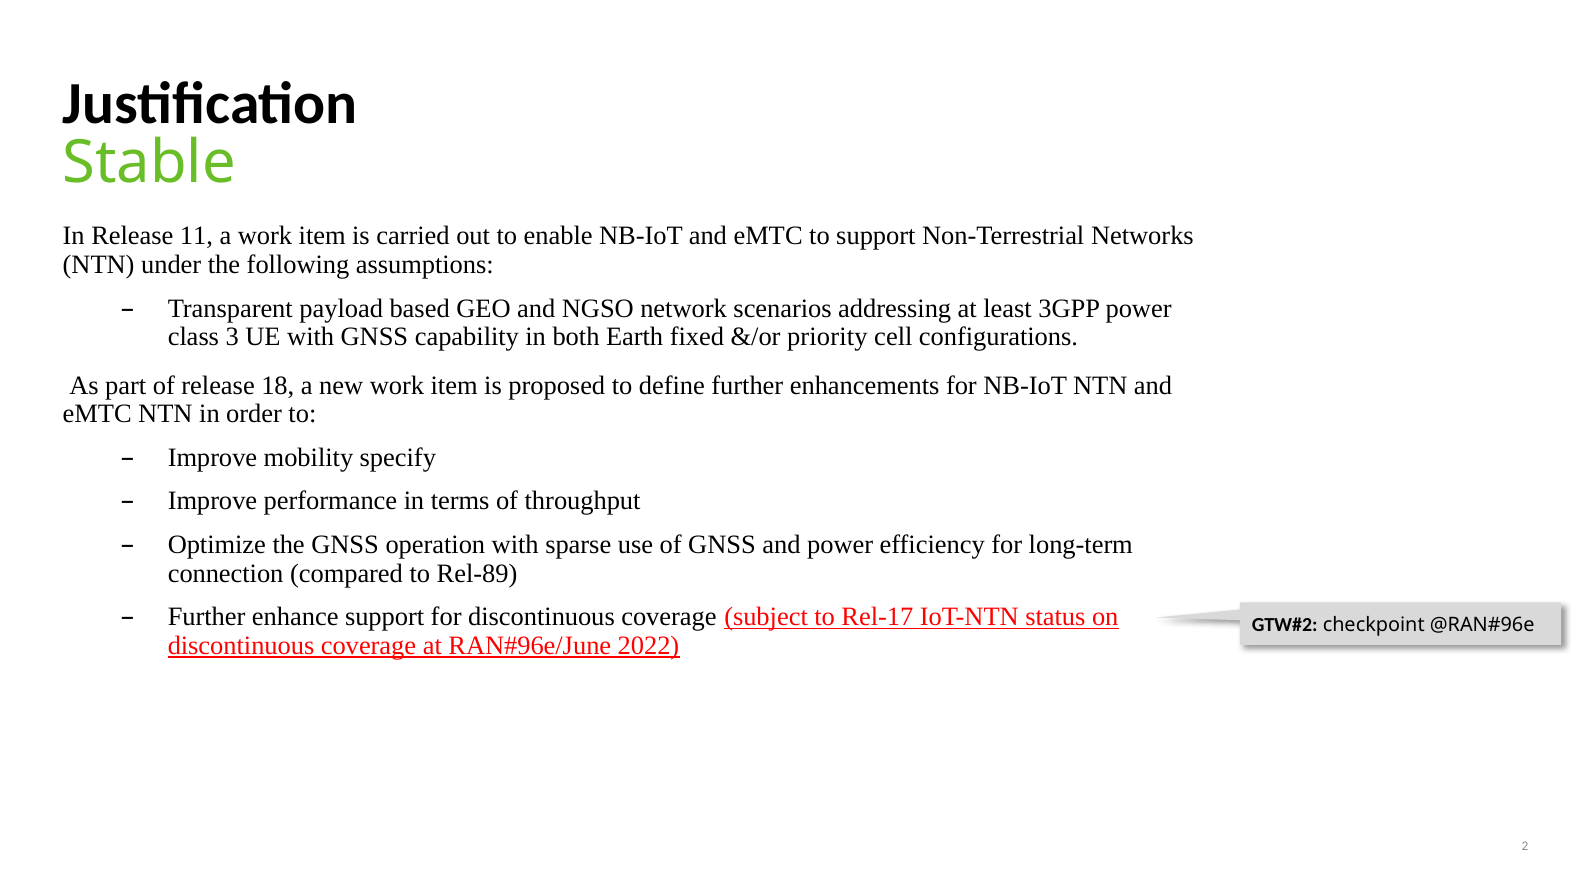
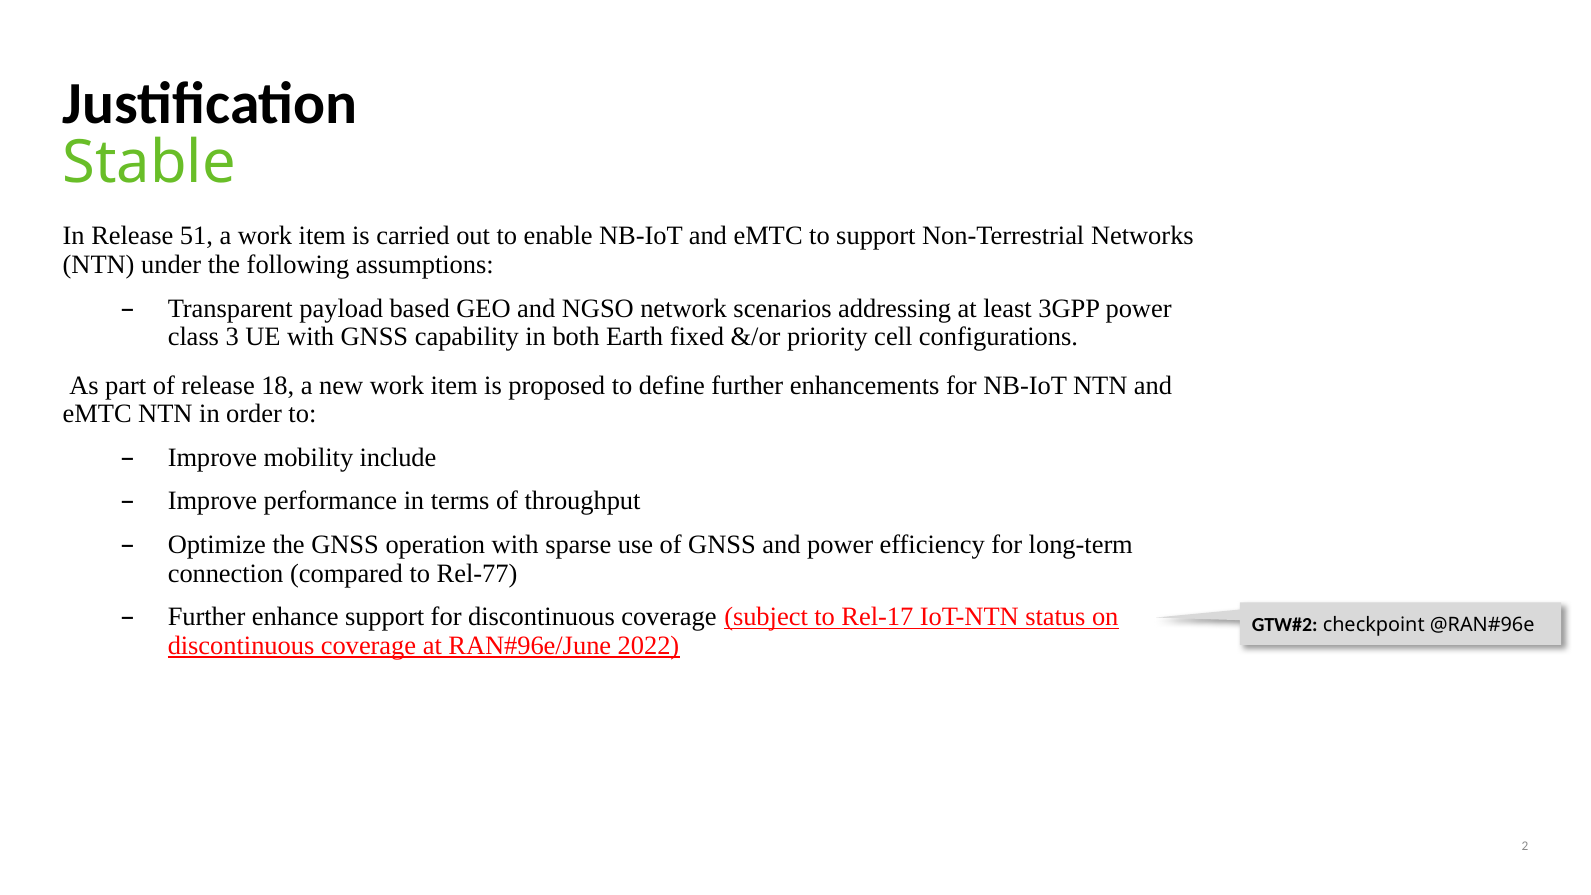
11: 11 -> 51 (196, 236)
specify: specify -> include (398, 457)
Rel-89: Rel-89 -> Rel-77 (477, 573)
